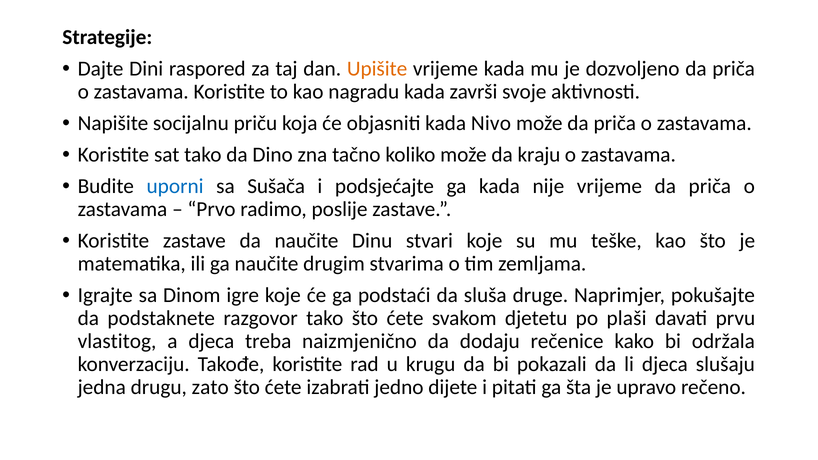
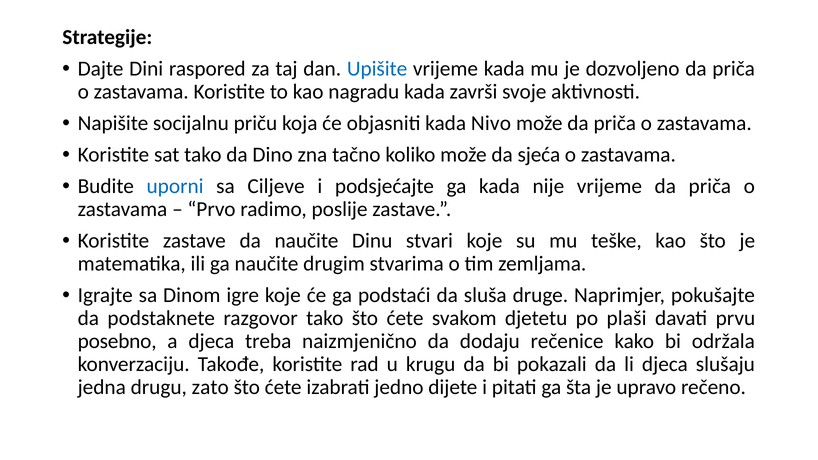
Upišite colour: orange -> blue (377, 69)
kraju: kraju -> sjeća (539, 155)
Sušača: Sušača -> Ciljeve (276, 186)
vlastitog: vlastitog -> posebno (117, 341)
